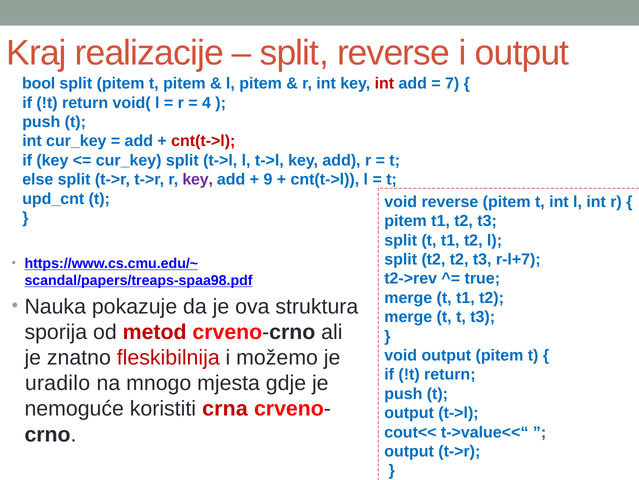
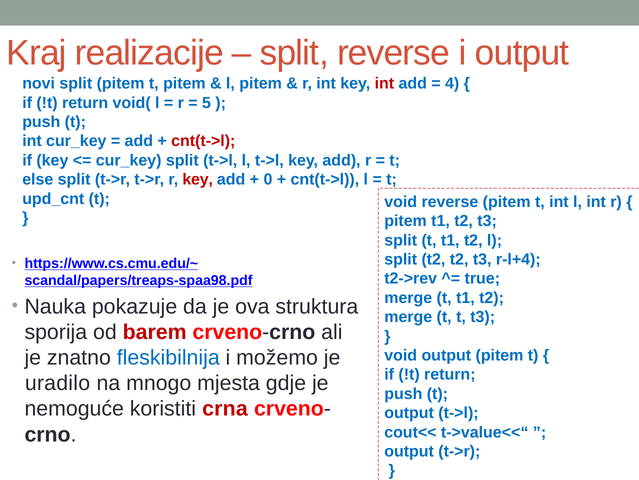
bool: bool -> novi (39, 83)
7: 7 -> 4 (452, 83)
4: 4 -> 5 (207, 103)
key colour: purple -> red (198, 179)
9: 9 -> 0 (268, 179)
r-l+7: r-l+7 -> r-l+4 (518, 259)
metod: metod -> barem (155, 332)
fleskibilnija colour: red -> blue (168, 357)
